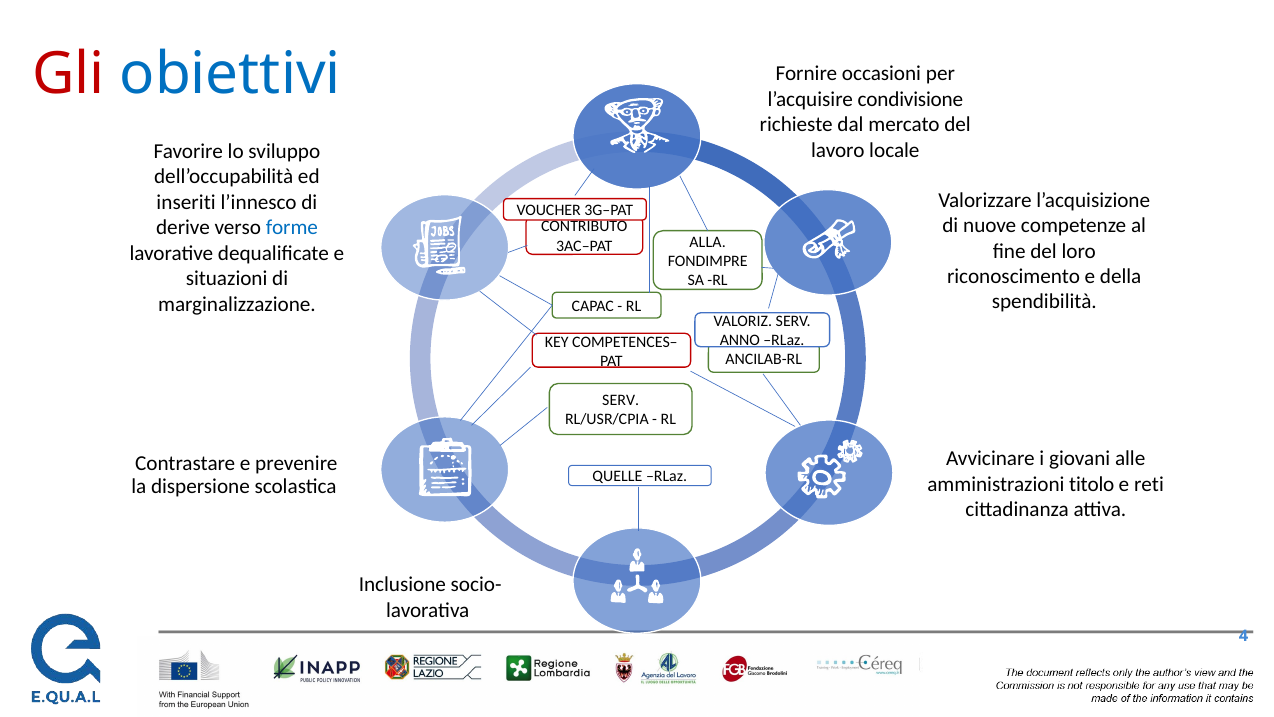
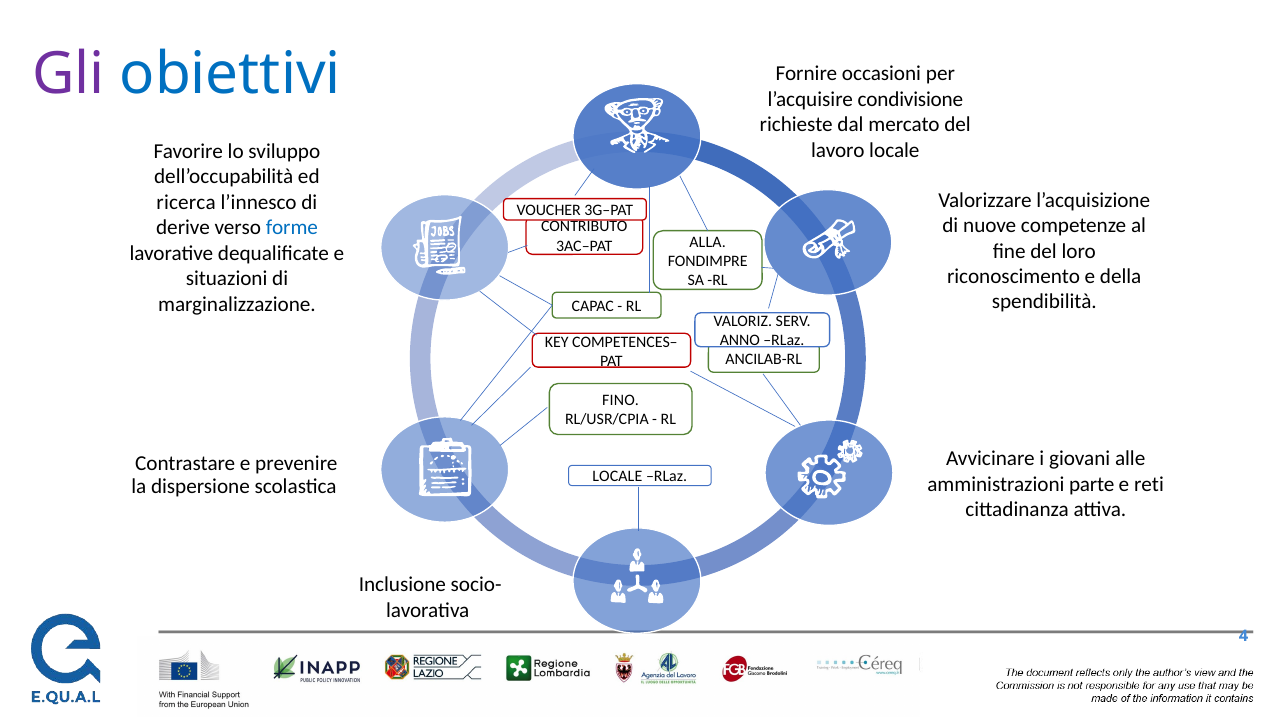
Gli colour: red -> purple (68, 74)
inseriti: inseriti -> ricerca (186, 202)
SERV: SERV -> FINO (621, 400)
QUELLE: QUELLE -> LOCALE (617, 476)
titolo: titolo -> parte (1092, 484)
